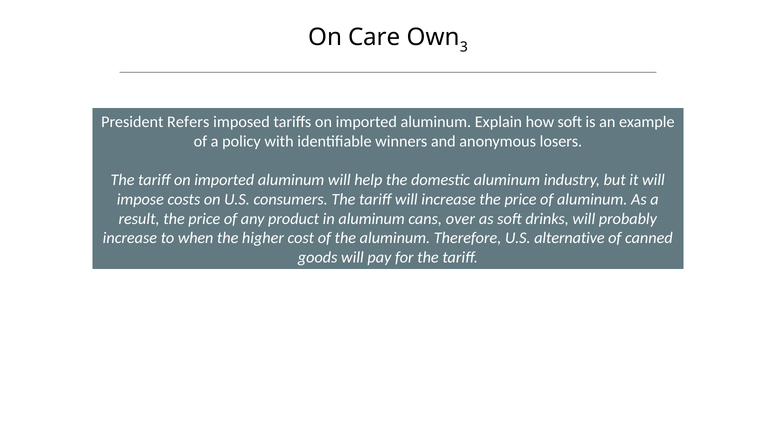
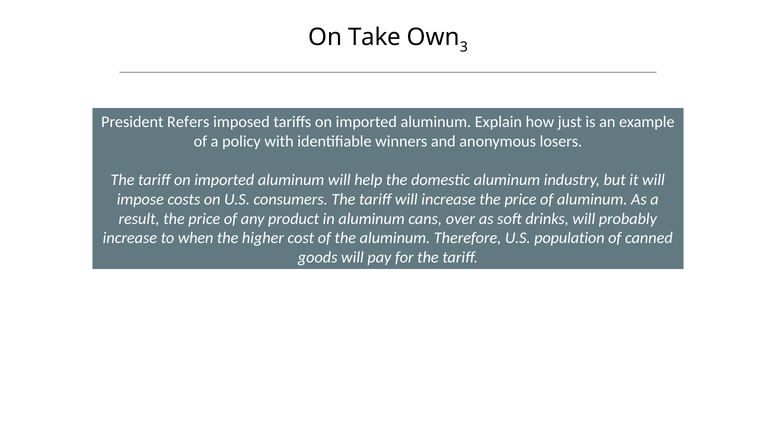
Care: Care -> Take (374, 38)
how soft: soft -> just (570, 122)
alternative: alternative -> population (569, 238)
